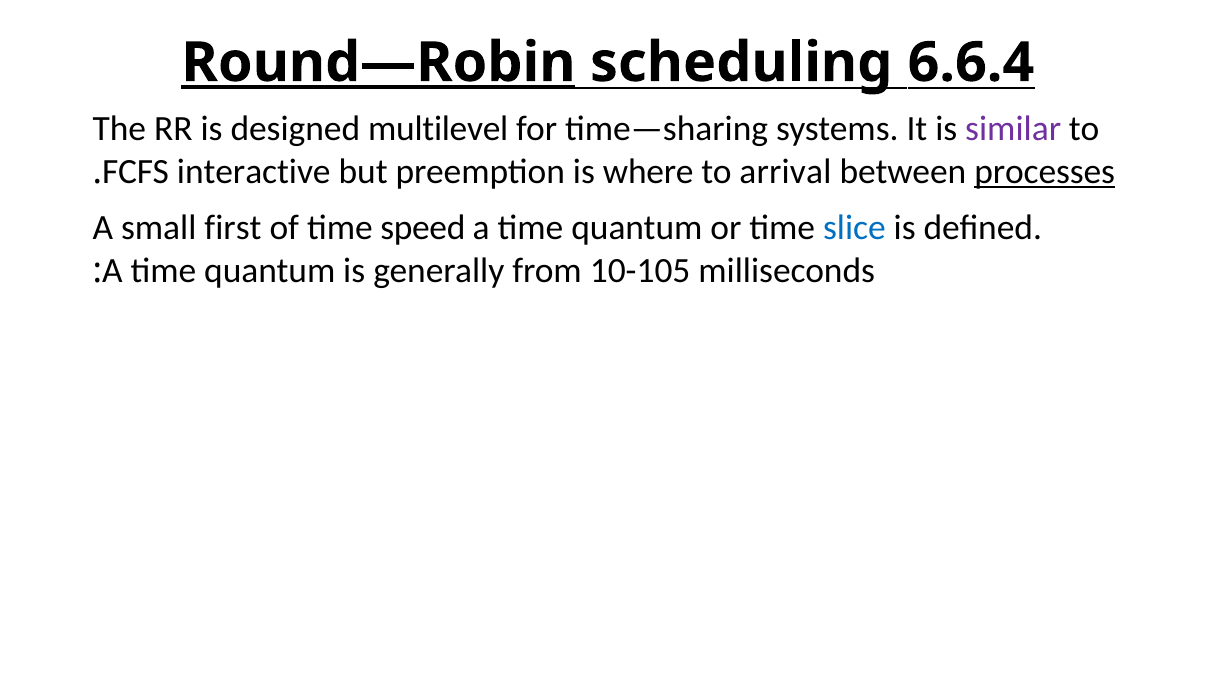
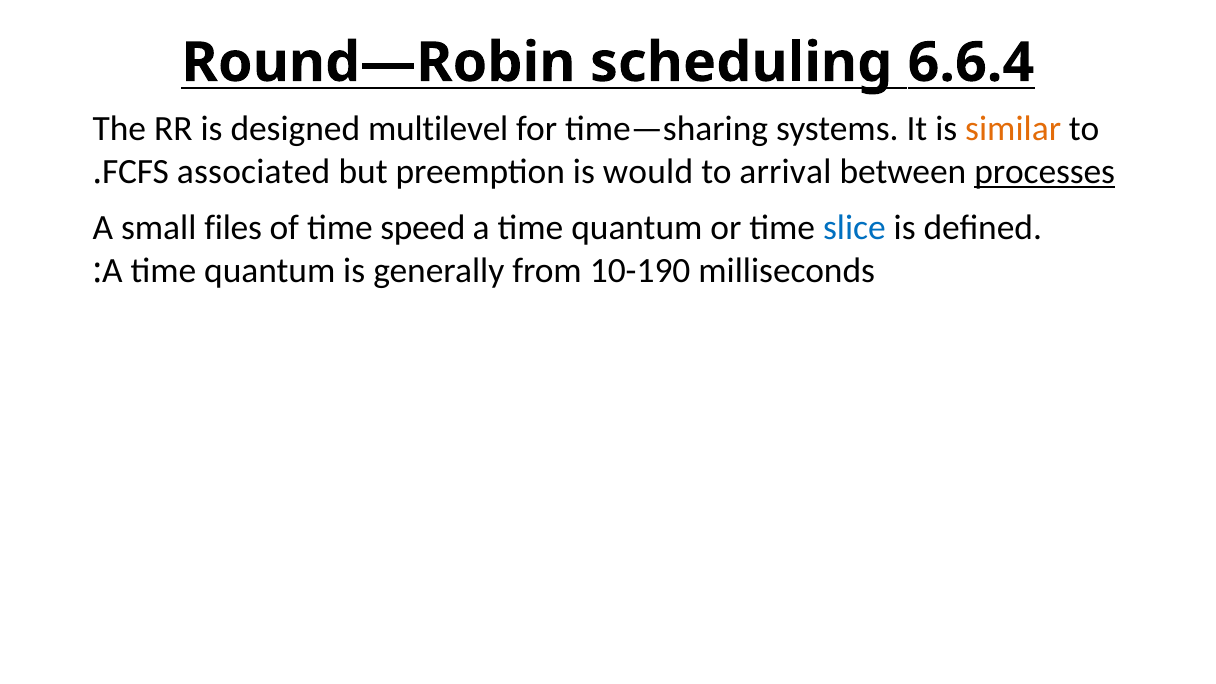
Round—Robin underline: present -> none (378, 63)
similar colour: purple -> orange (1013, 129)
interactive: interactive -> associated (254, 171)
where: where -> would (648, 171)
first: first -> files (233, 227)
10-105: 10-105 -> 10-190 (640, 271)
